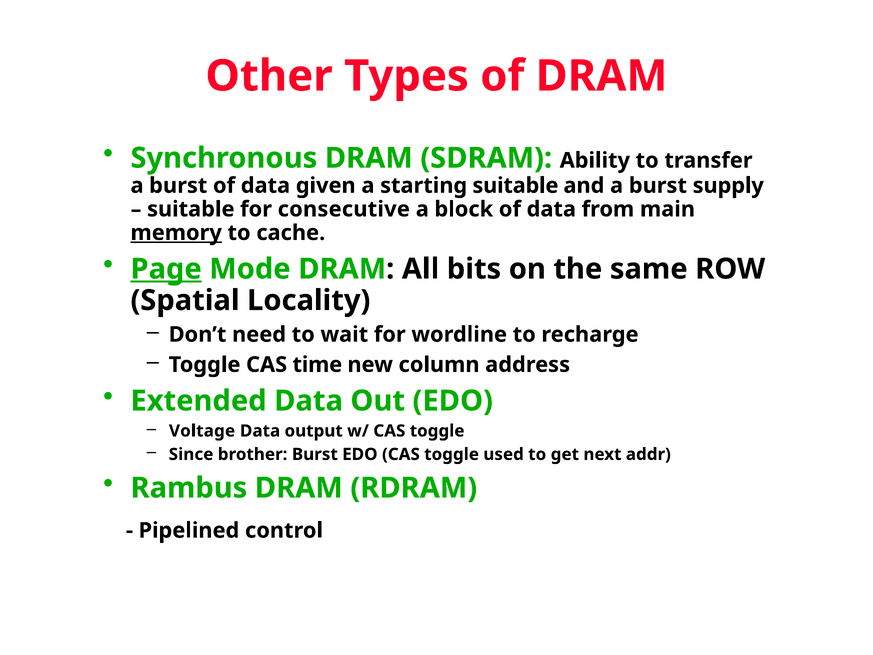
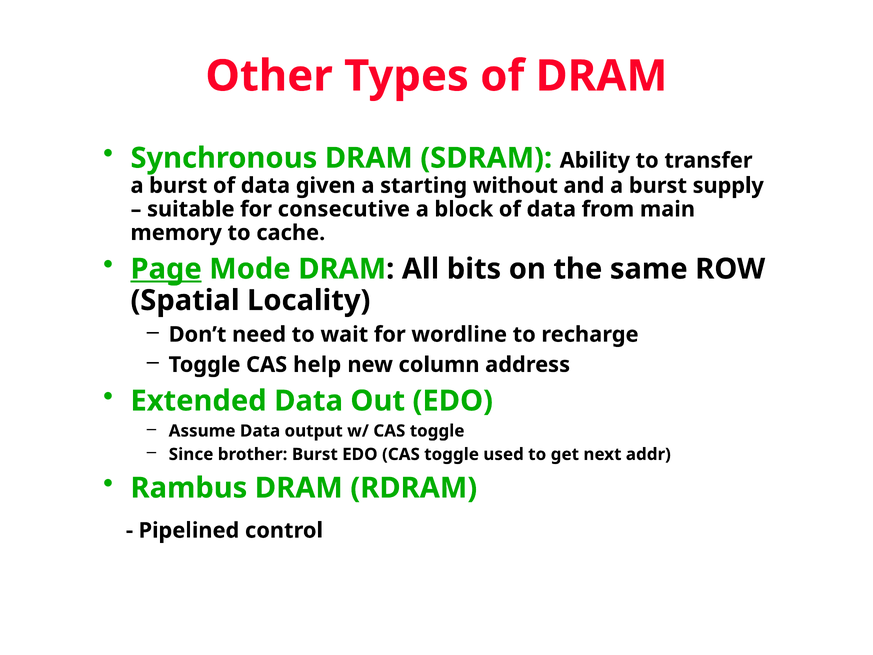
starting suitable: suitable -> without (515, 186)
memory underline: present -> none (176, 233)
time: time -> help (317, 365)
Voltage: Voltage -> Assume (202, 431)
